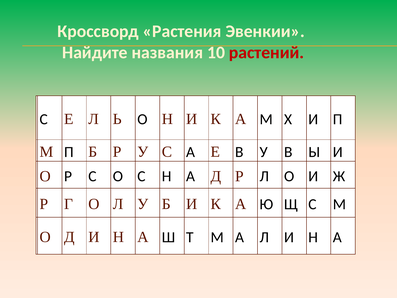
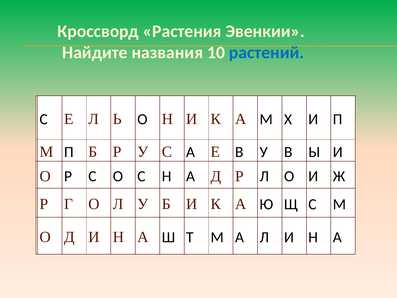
растений colour: red -> blue (267, 53)
